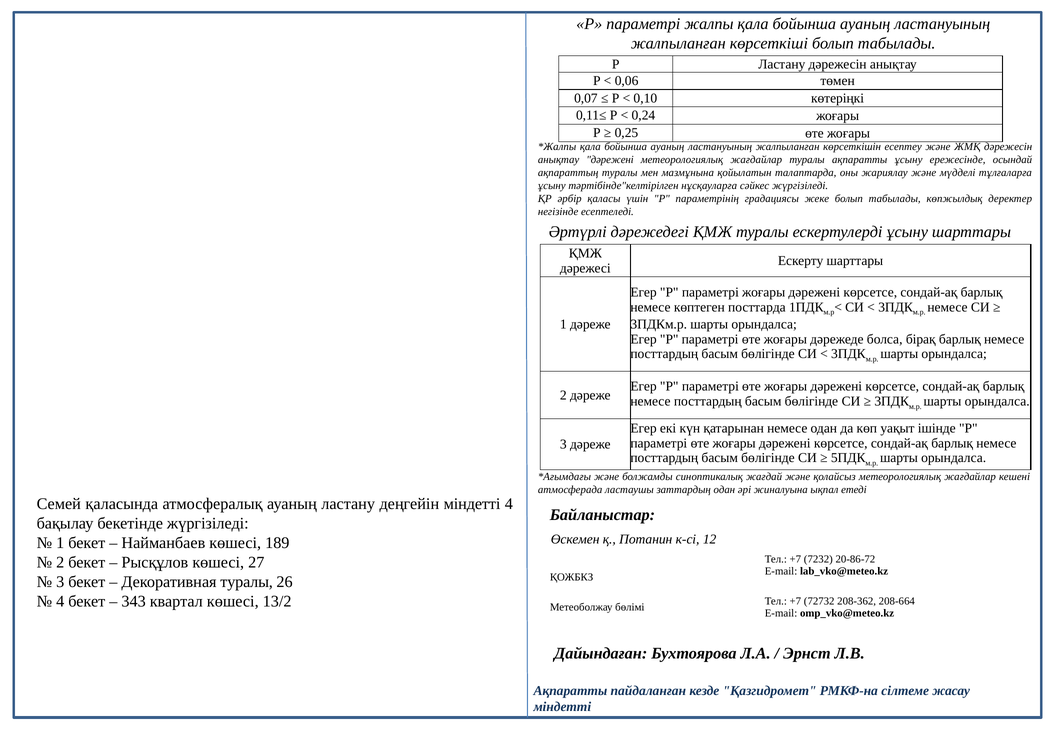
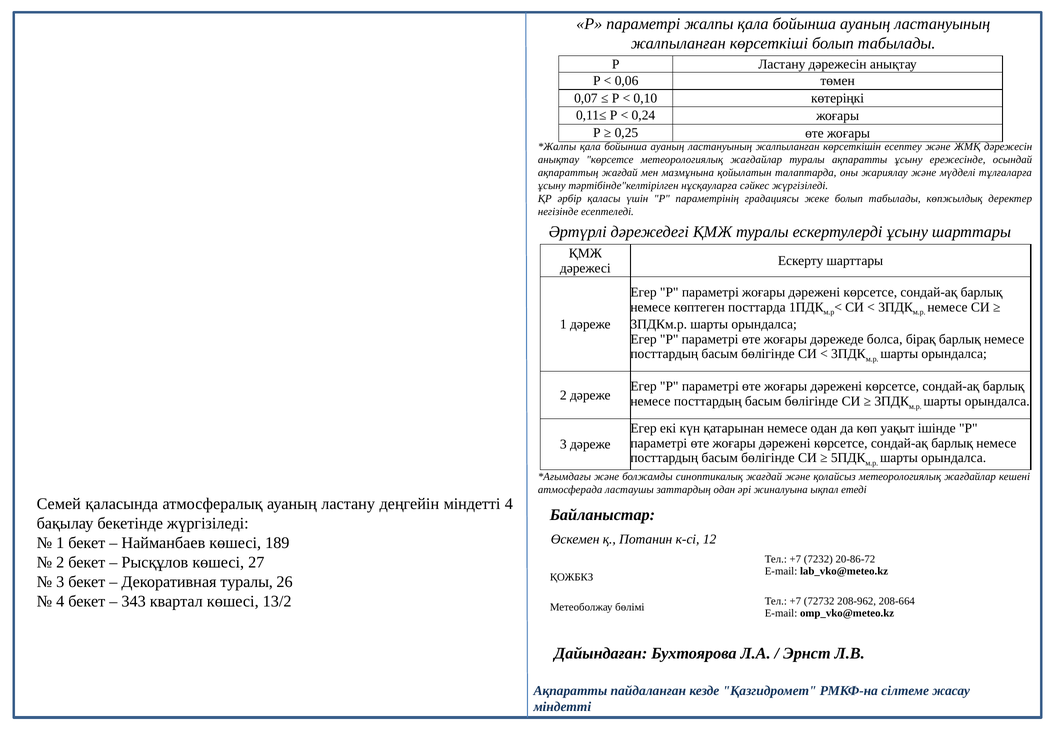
анықтау дәрежені: дәрежені -> көрсетсе (610, 160)
ақпараттың туралы: туралы -> жағдай (620, 173)
208-362: 208-362 -> 208-962 (857, 602)
